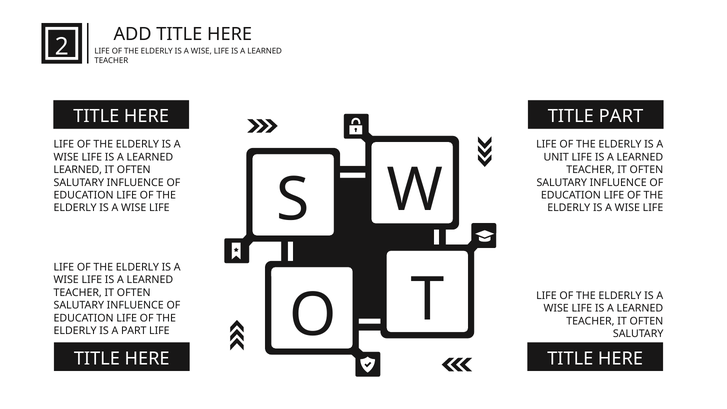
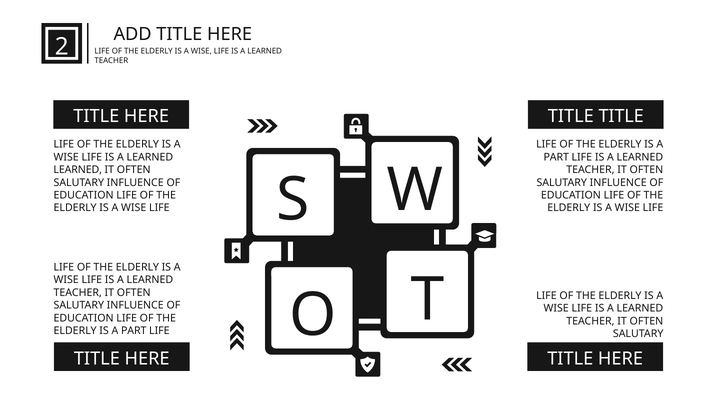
TITLE PART: PART -> TITLE (621, 116)
UNIT: UNIT -> PART (556, 157)
